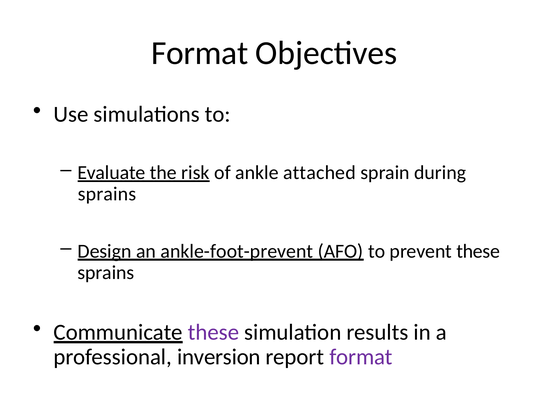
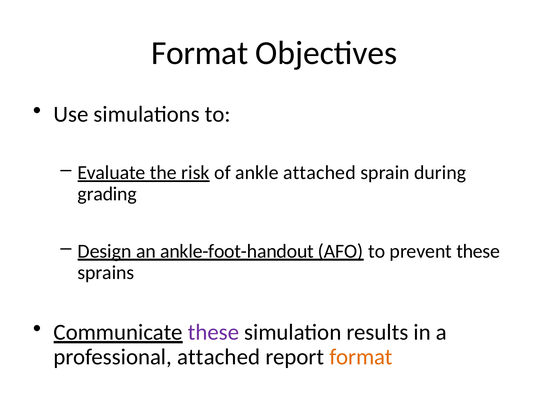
sprains: sprains -> grading (107, 194)
ankle-foot-prevent: ankle-foot-prevent -> ankle-foot-handout (237, 251)
professional inversion: inversion -> attached (219, 357)
format colour: purple -> orange (361, 357)
